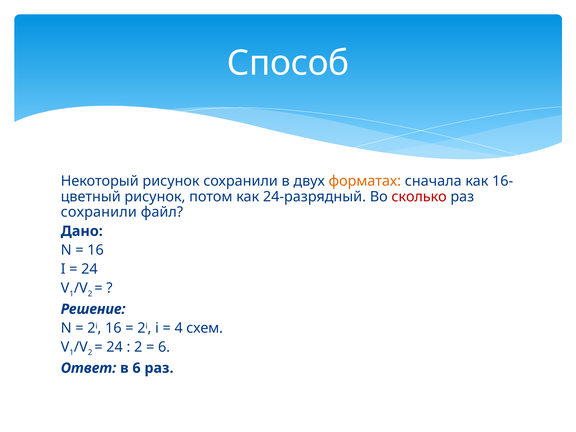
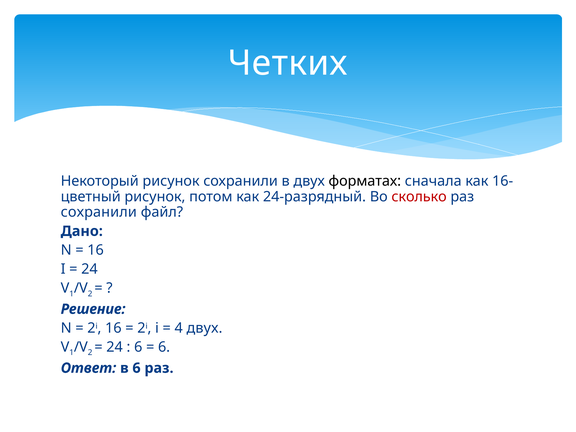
Способ: Способ -> Четких (288, 63)
форматах colour: orange -> black (365, 181)
4 схем: схем -> двух (204, 328)
2: 2 -> 6 (138, 347)
